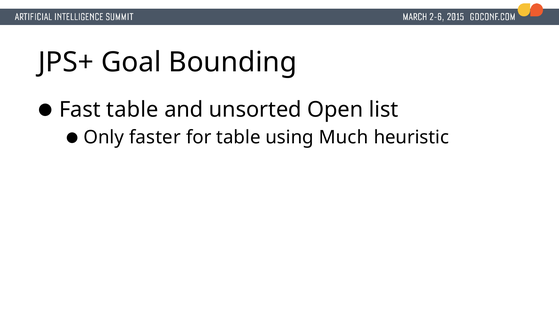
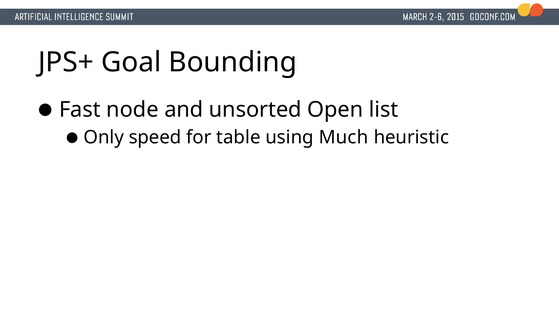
Fast table: table -> node (132, 109)
faster: faster -> speed (155, 137)
